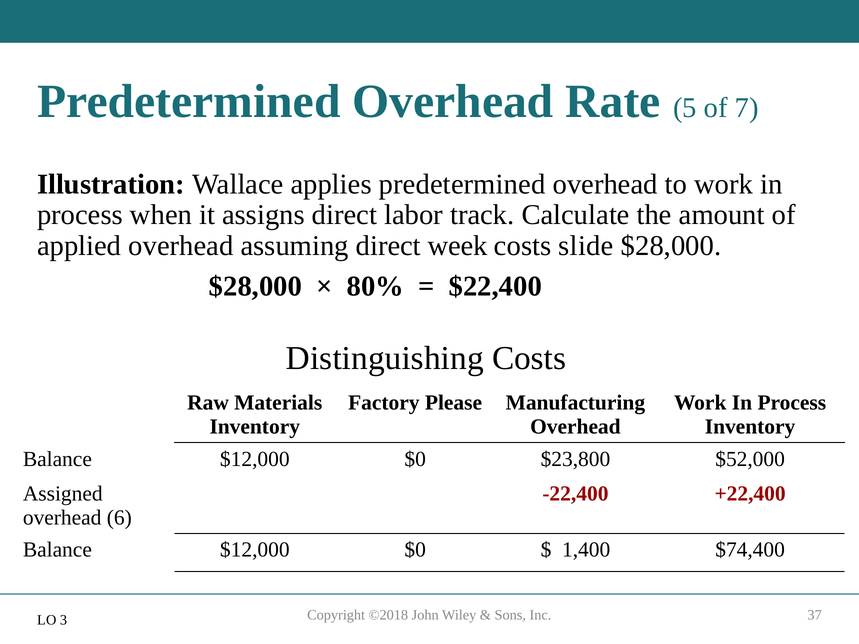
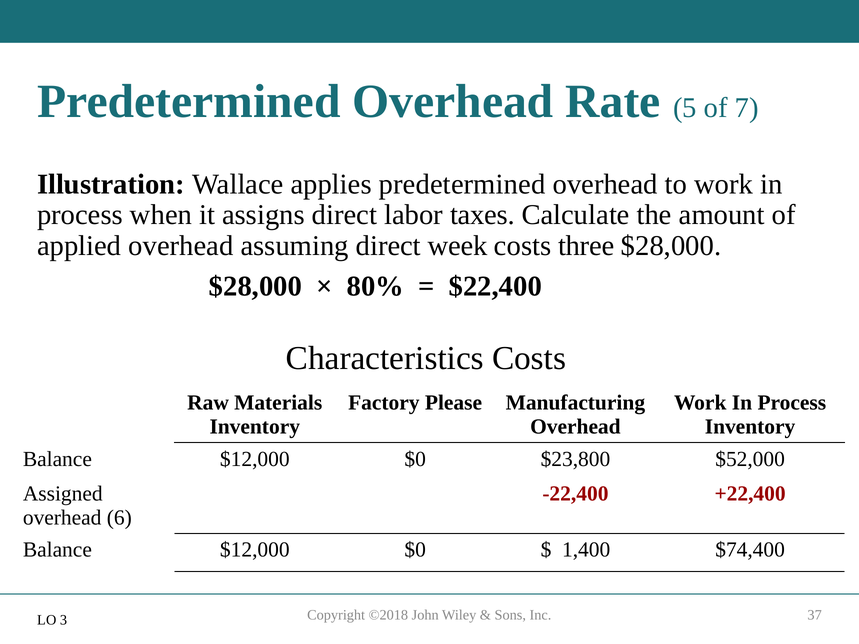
track: track -> taxes (482, 215)
slide: slide -> three (586, 246)
Distinguishing: Distinguishing -> Characteristics (385, 359)
